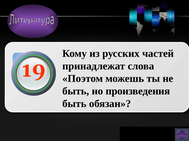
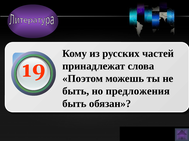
произведения: произведения -> предложения (138, 92)
